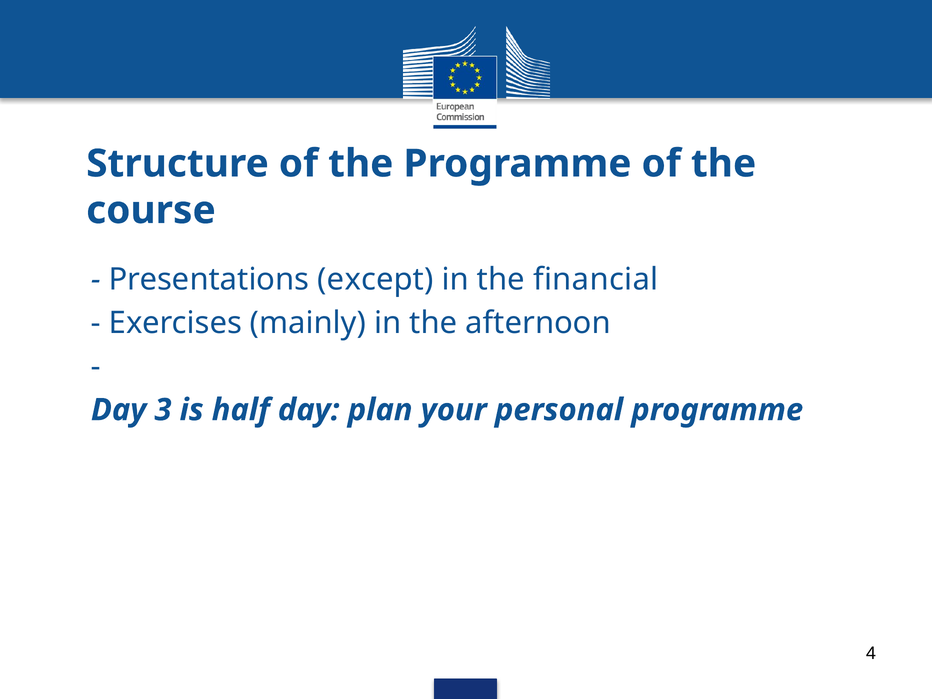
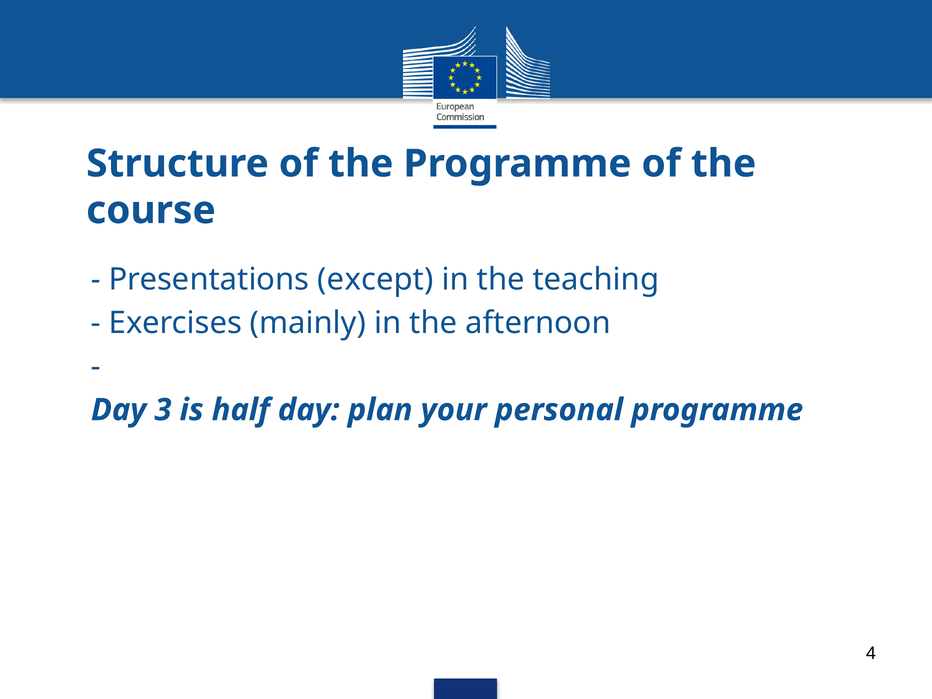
financial: financial -> teaching (596, 280)
